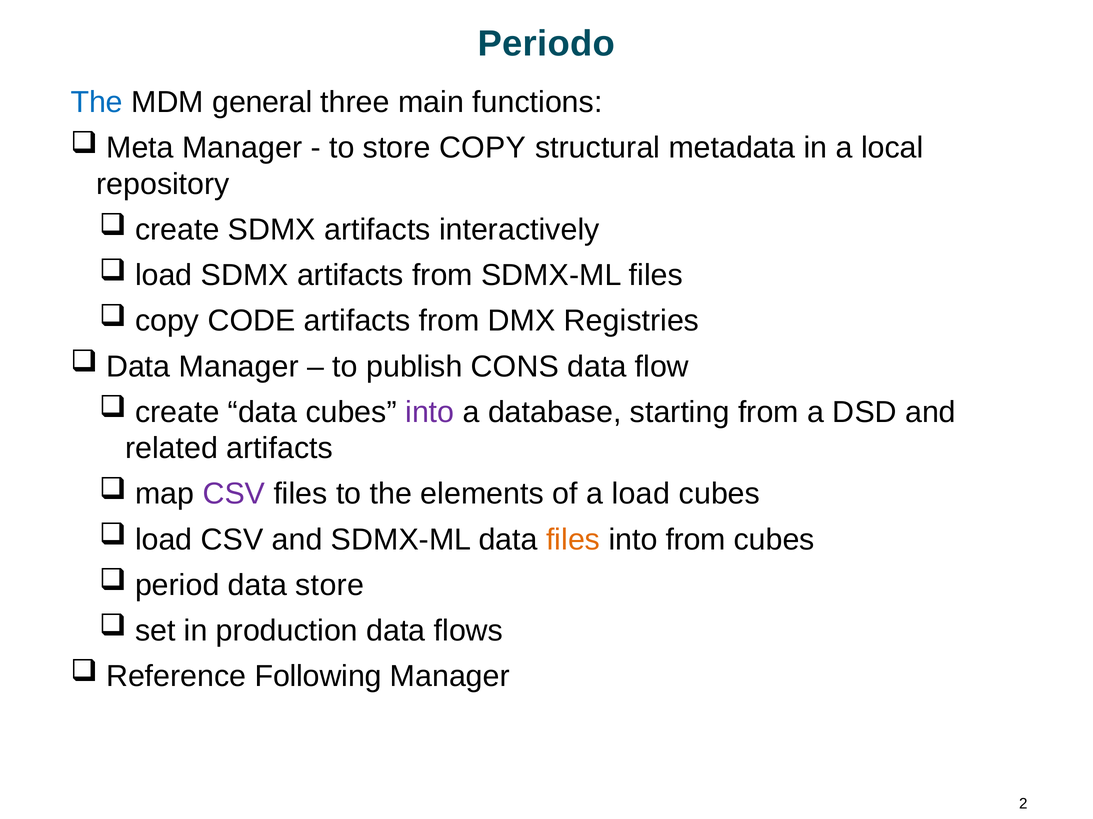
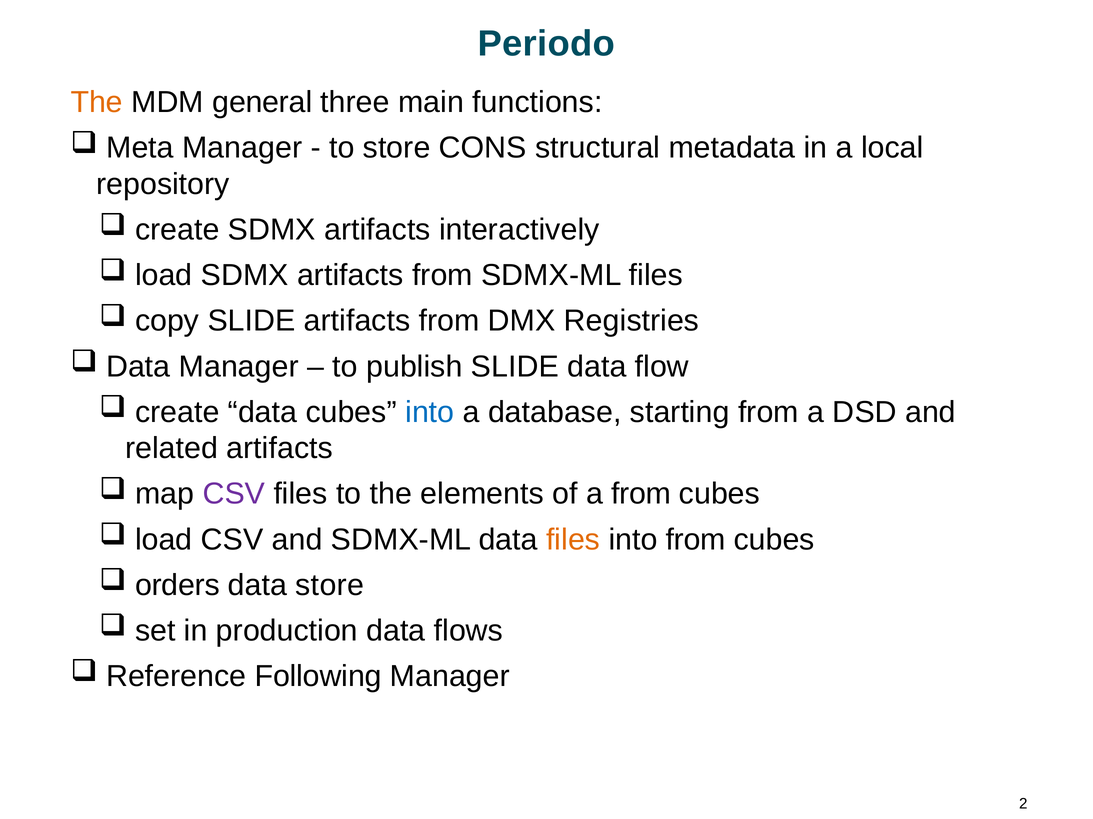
The colour: blue -> orange (97, 103)
store COPY: COPY -> CONS (483, 148)
copy CODE: CODE -> SLIDE (252, 321)
publish CONS: CONS -> SLIDE (515, 367)
into colour: purple -> blue (430, 412)
a load: load -> from (641, 494)
period: period -> orders (177, 586)
